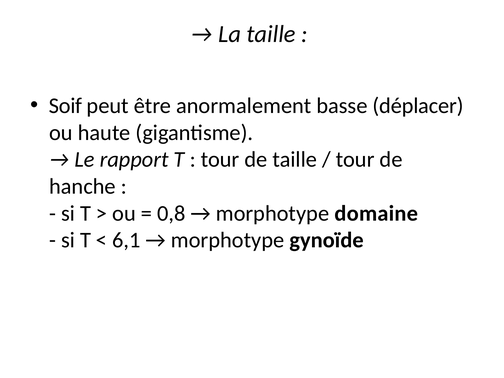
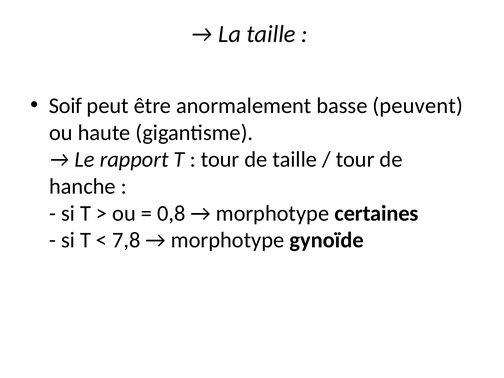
déplacer: déplacer -> peuvent (418, 106)
domaine: domaine -> certaines (376, 213)
6,1: 6,1 -> 7,8 (126, 240)
